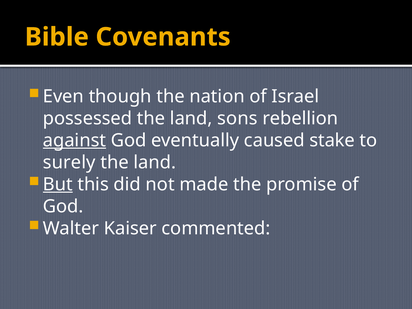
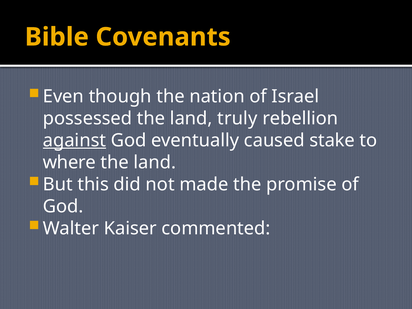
sons: sons -> truly (237, 118)
surely: surely -> where (69, 162)
But underline: present -> none (58, 184)
